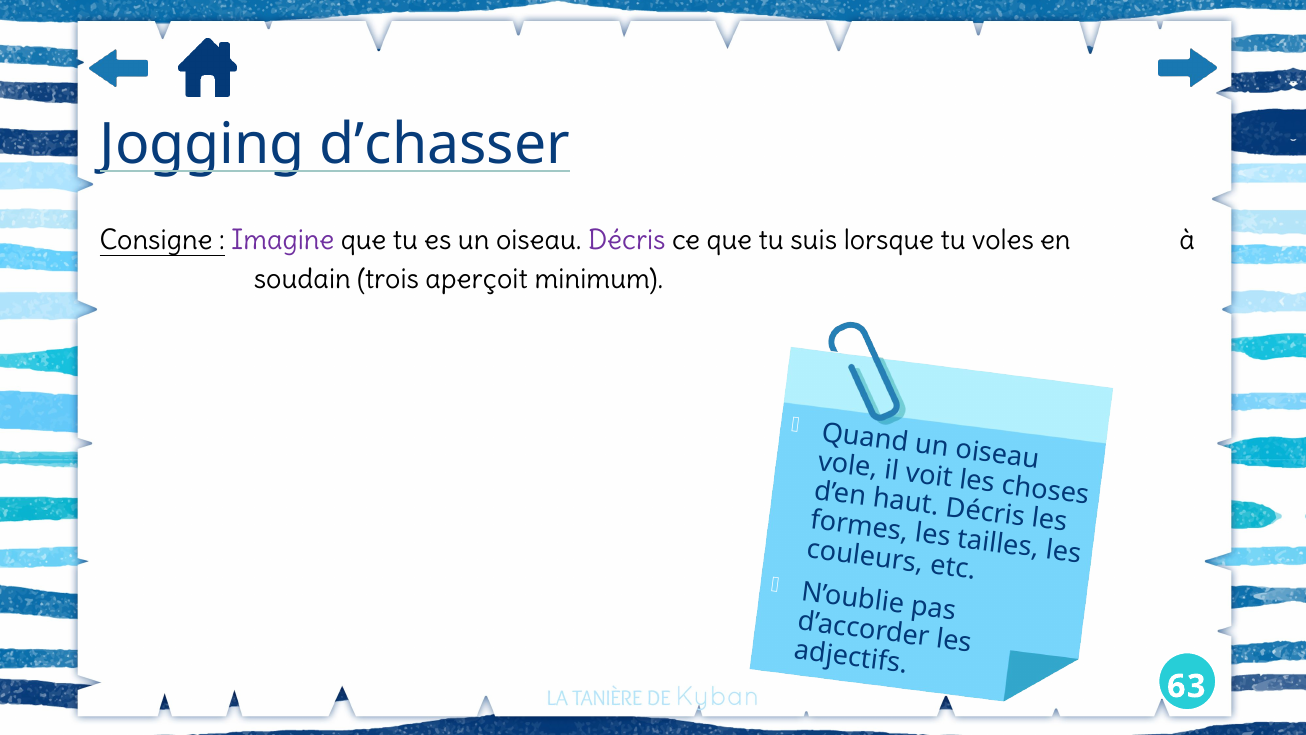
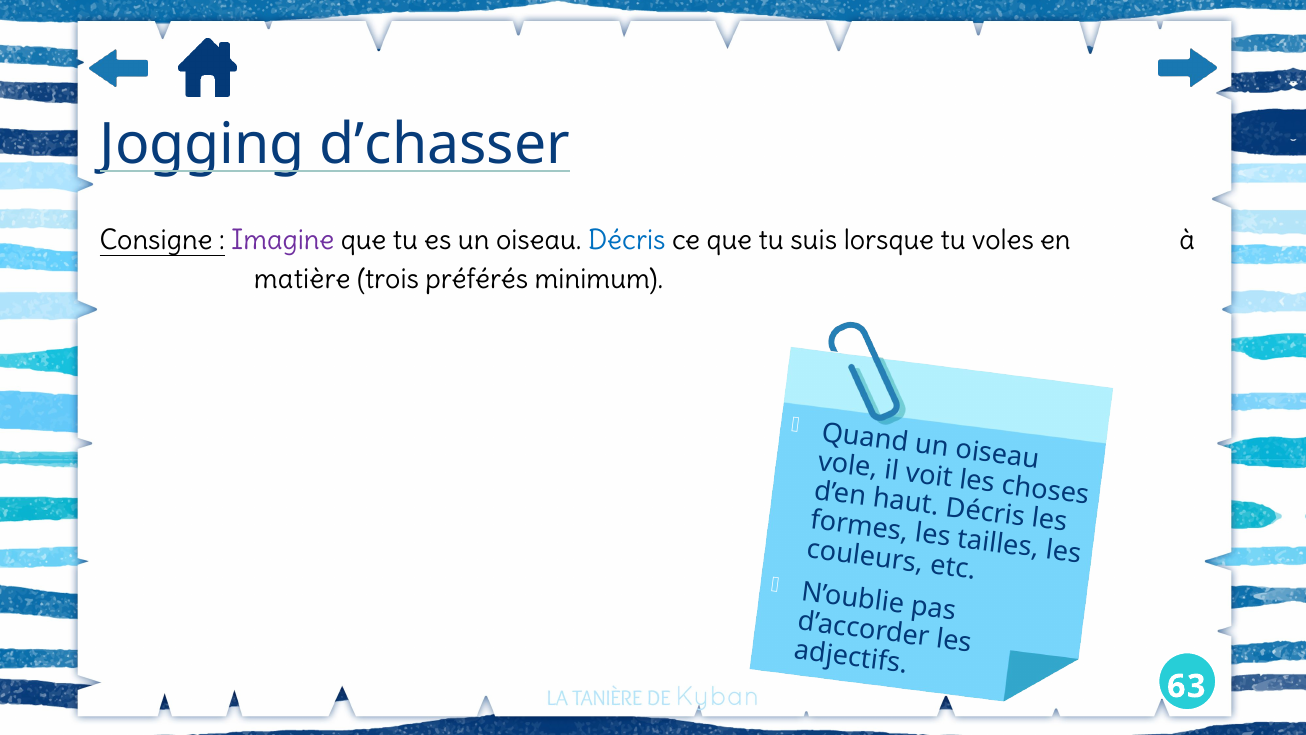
Décris colour: purple -> blue (627, 241)
soudain: soudain -> matière (302, 280)
aperçoit: aperçoit -> préférés (477, 280)
